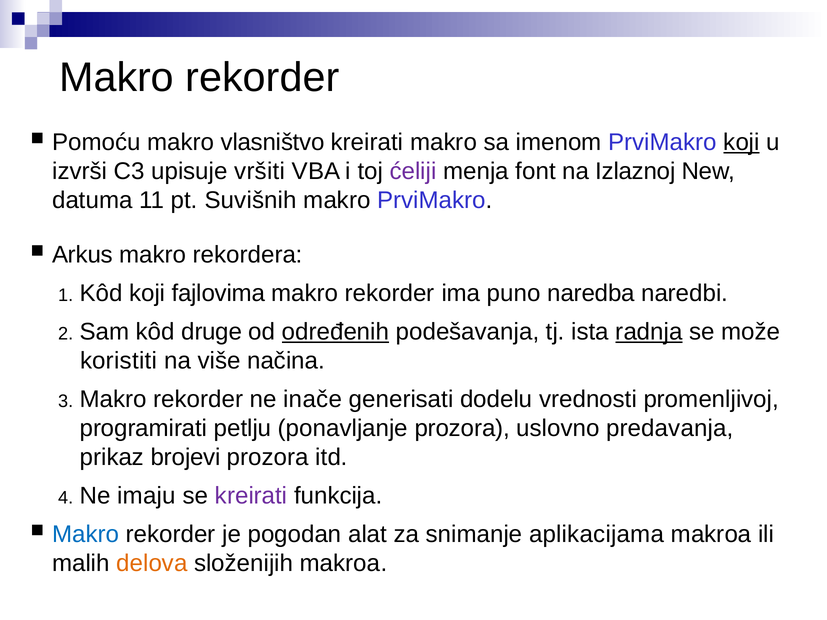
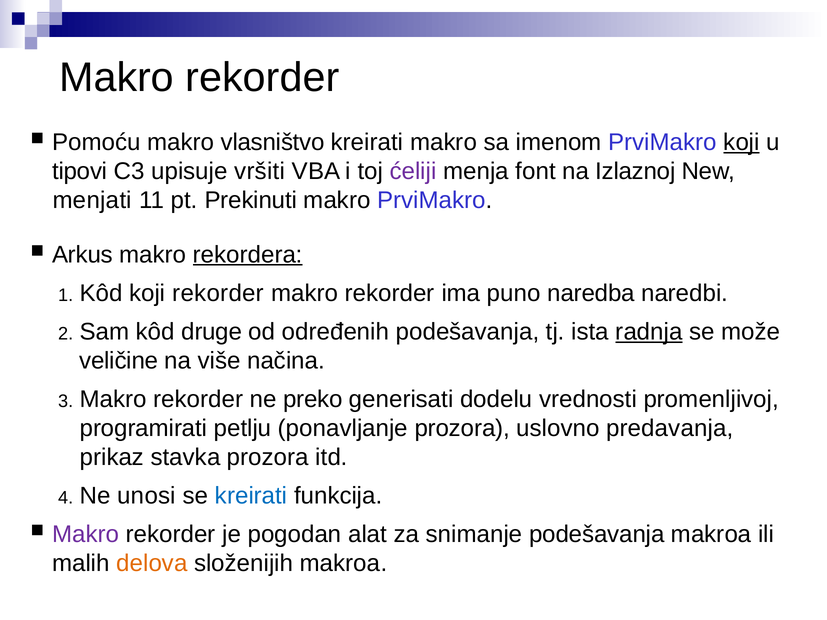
izvrši: izvrši -> tipovi (80, 171)
datuma: datuma -> menjati (92, 200)
Suvišnih: Suvišnih -> Prekinuti (251, 200)
rekordera underline: none -> present (248, 255)
koji fajlovima: fajlovima -> rekorder (218, 293)
određenih underline: present -> none (335, 332)
koristiti: koristiti -> veličine (119, 361)
inače: inače -> preko (313, 399)
brojevi: brojevi -> stavka (186, 457)
imaju: imaju -> unosi (147, 496)
kreirati colour: purple -> blue (251, 496)
Makro colour: blue -> purple (86, 534)
snimanje aplikacijama: aplikacijama -> podešavanja (597, 534)
